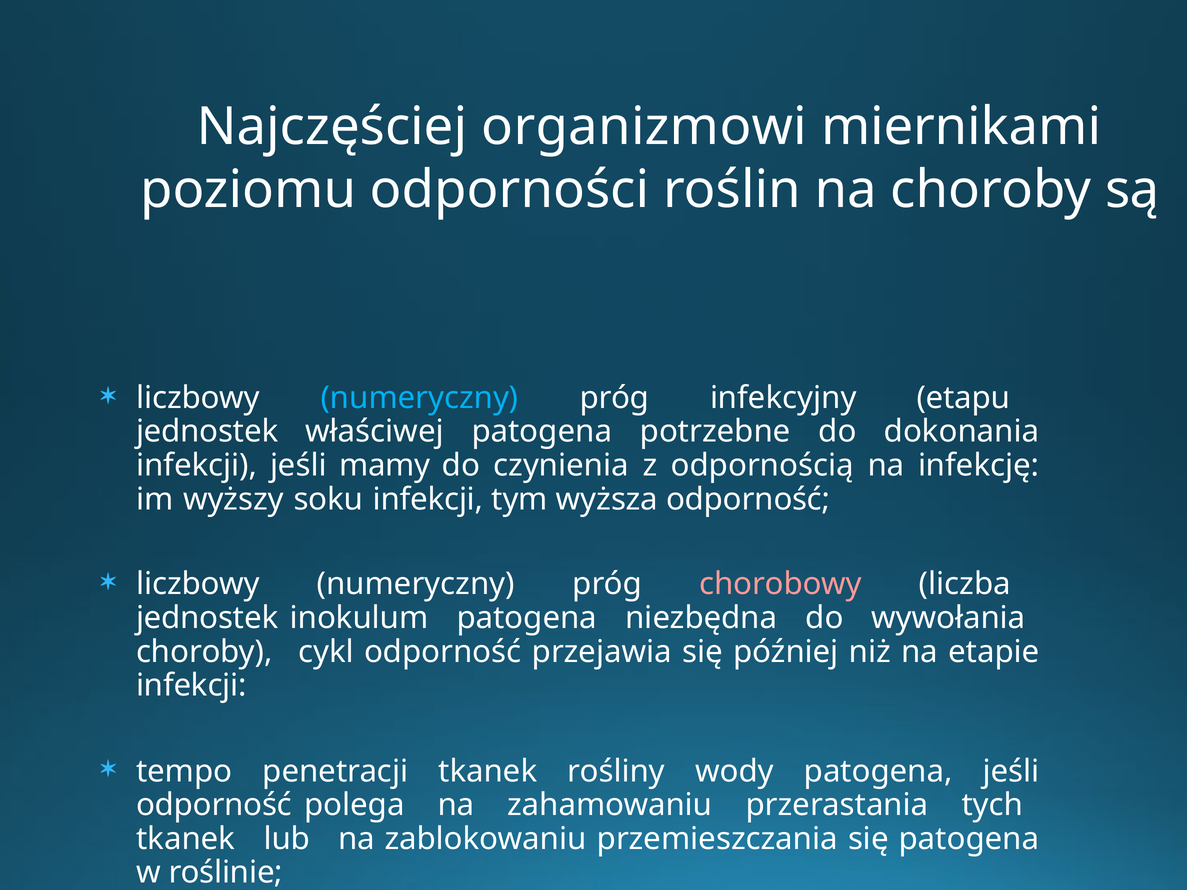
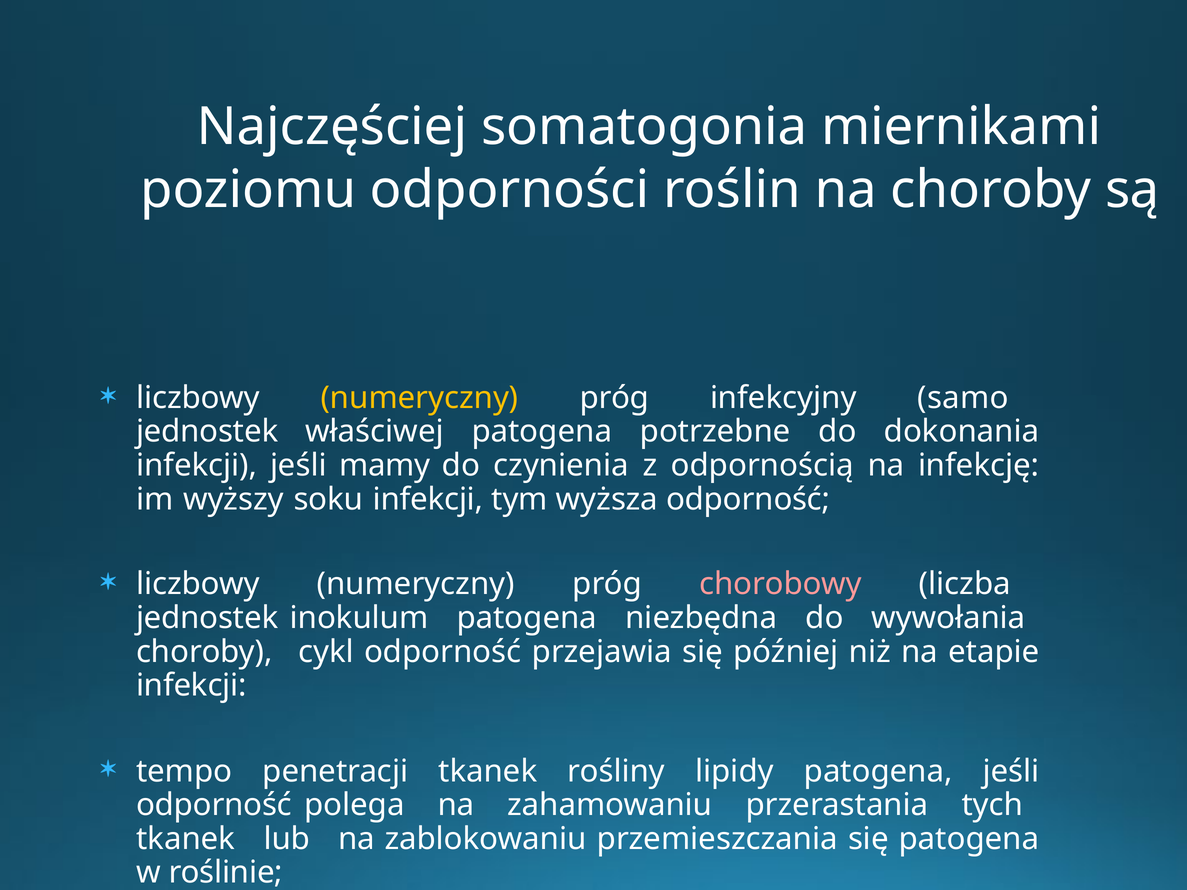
organizmowi: organizmowi -> somatogonia (644, 127)
numeryczny colour: light blue -> yellow (419, 398)
etapu: etapu -> samo (963, 398)
wody: wody -> lipidy (734, 772)
